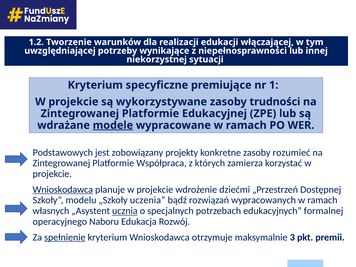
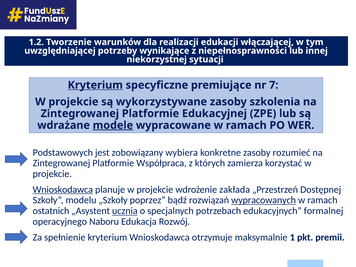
Kryterium underline: none -> present (95, 85)
1: 1 -> 7 (274, 85)
trudności: trudności -> szkolenia (275, 102)
projekty: projekty -> wybiera (182, 153)
dziećmi: dziećmi -> zakłada (235, 190)
uczenia: uczenia -> poprzez (148, 200)
wypracowanych underline: none -> present (264, 200)
własnych: własnych -> ostatnich (51, 211)
spełnienie underline: present -> none (65, 237)
3: 3 -> 1 (292, 237)
